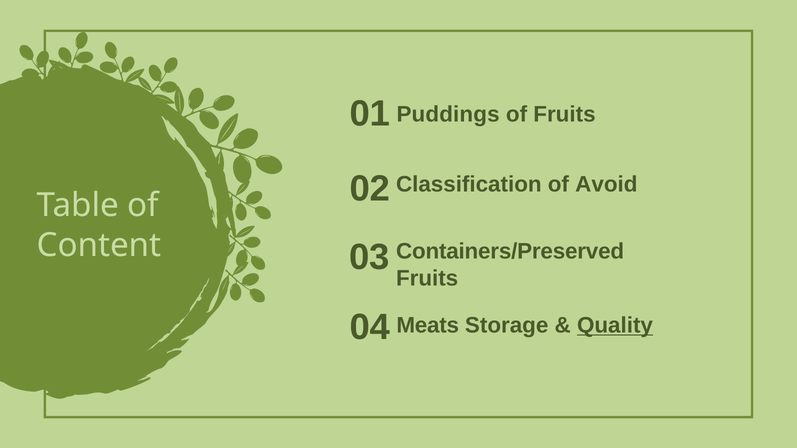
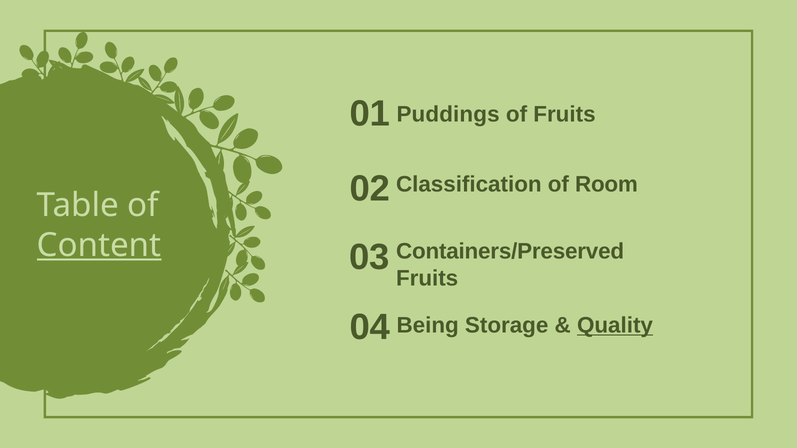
Avoid: Avoid -> Room (606, 185)
Content underline: none -> present (99, 246)
Meats: Meats -> Being (428, 326)
